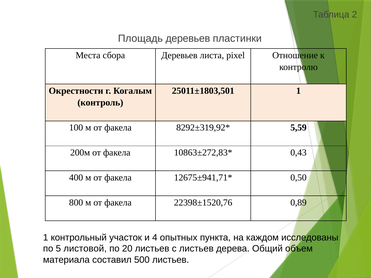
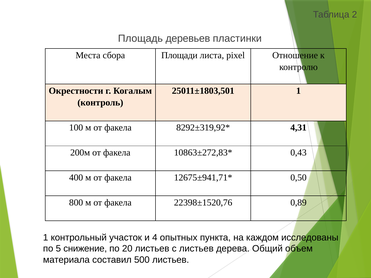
сбора Деревьев: Деревьев -> Площади (179, 55)
5,59: 5,59 -> 4,31 (299, 128)
листовой: листовой -> снижение (85, 249)
